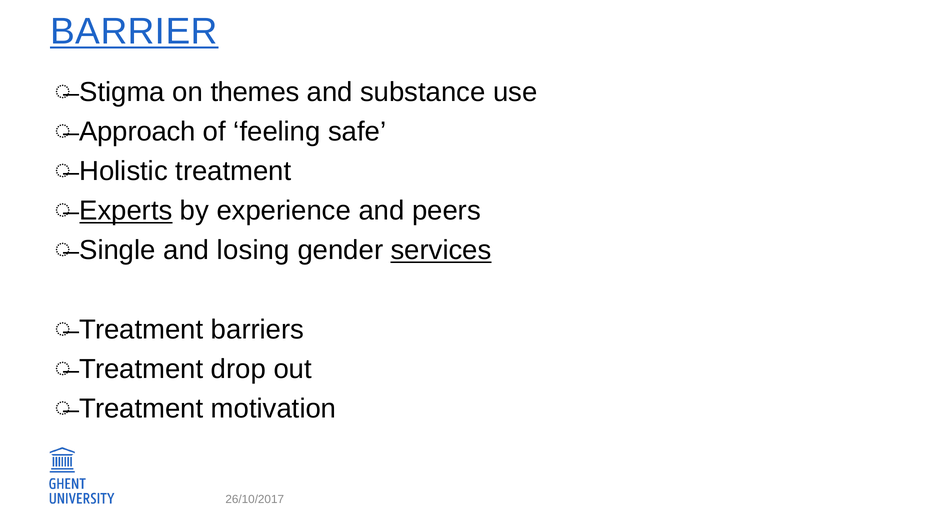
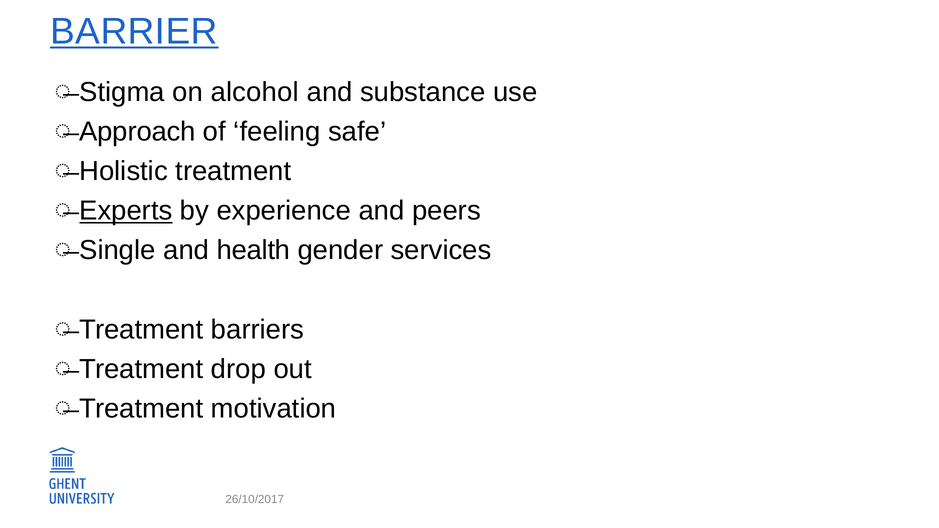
themes: themes -> alcohol (255, 92)
losing: losing -> health (253, 250)
services underline: present -> none (441, 250)
